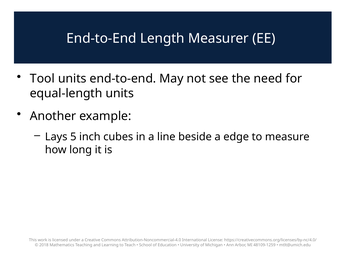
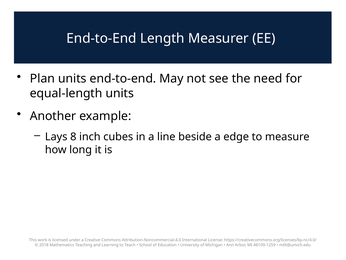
Tool: Tool -> Plan (42, 79)
5: 5 -> 8 (73, 137)
